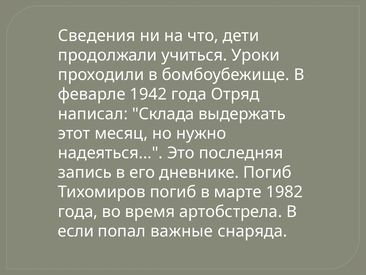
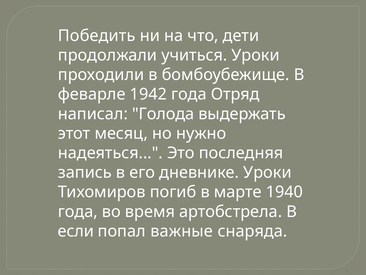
Сведения: Сведения -> Победить (97, 36)
Склада: Склада -> Голода (163, 114)
дневнике Погиб: Погиб -> Уроки (267, 172)
1982: 1982 -> 1940 (284, 192)
